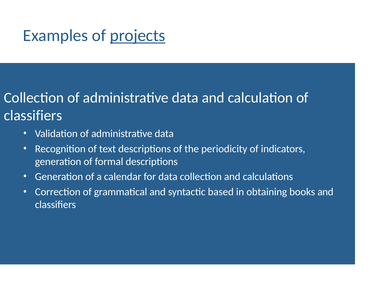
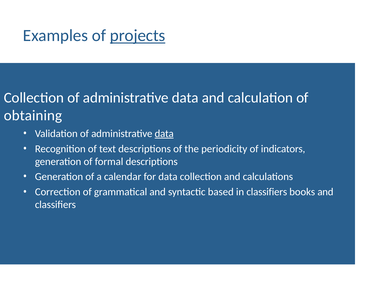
classifiers: classifiers -> obtaining (33, 116)
data underline: none -> present (164, 134)
in obtaining: obtaining -> classifiers (267, 192)
